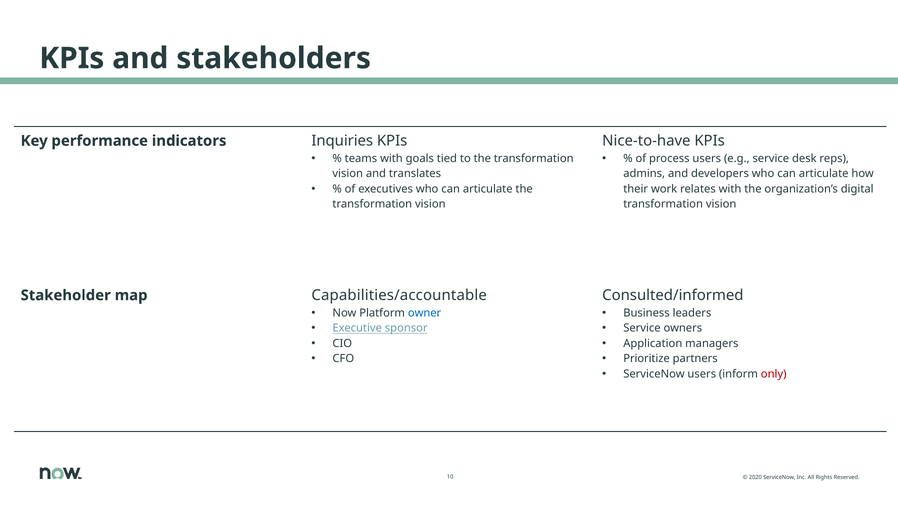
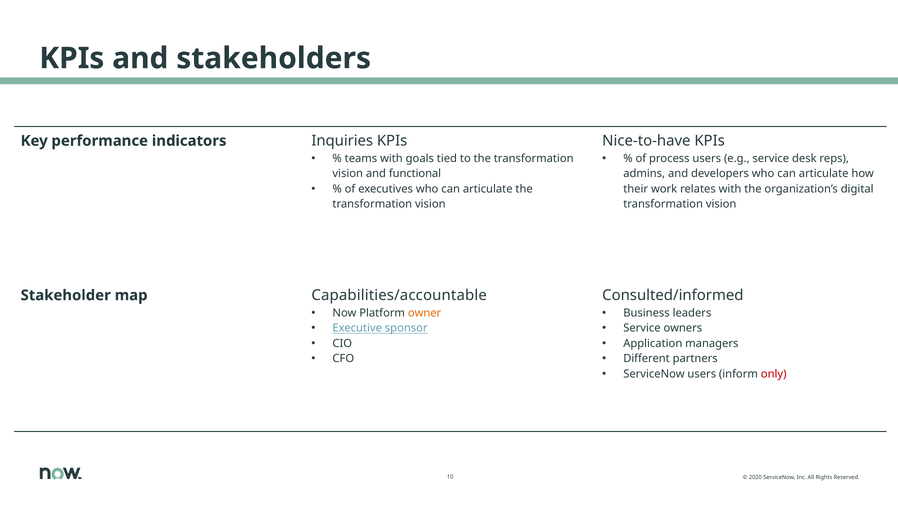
translates: translates -> functional (415, 174)
owner colour: blue -> orange (425, 313)
Prioritize: Prioritize -> Different (647, 359)
